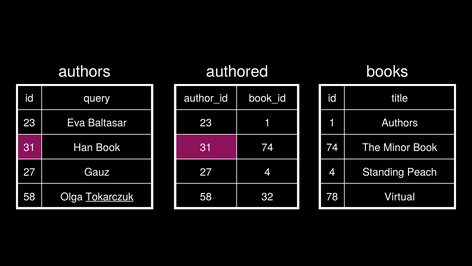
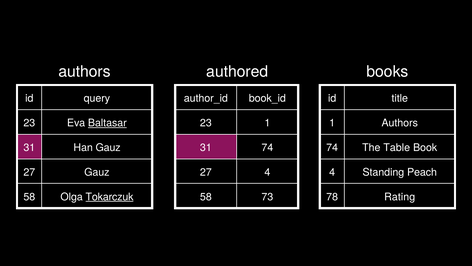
Baltasar underline: none -> present (107, 123)
Han Book: Book -> Gauz (108, 147)
Minor: Minor -> Table (397, 147)
32: 32 -> 73 (267, 196)
Virtual: Virtual -> Rating (400, 196)
